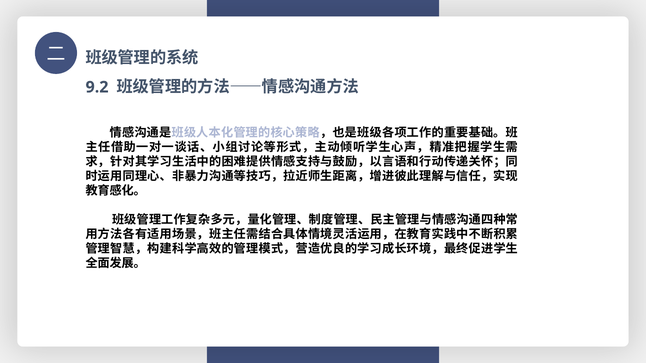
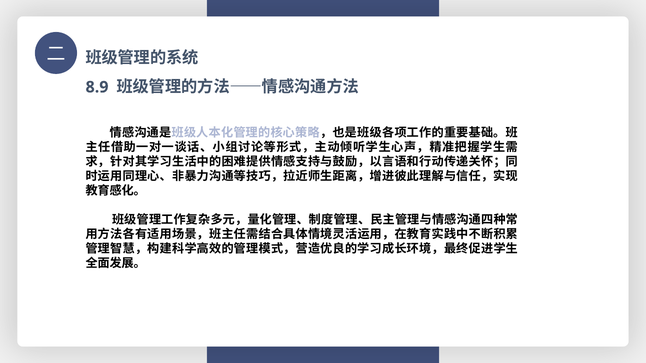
9.2: 9.2 -> 8.9 (97, 87)
